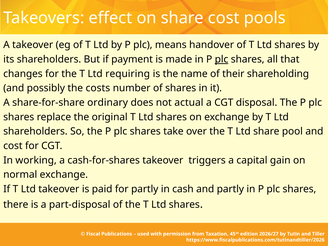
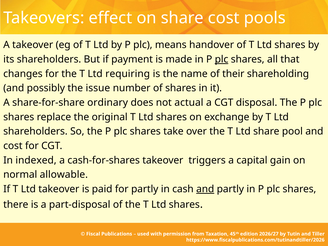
costs: costs -> issue (98, 88)
working: working -> indexed (36, 160)
normal exchange: exchange -> allowable (64, 175)
and underline: none -> present (205, 189)
